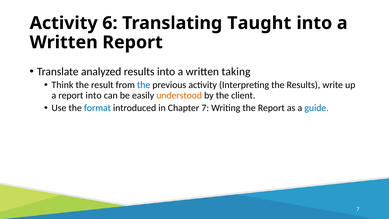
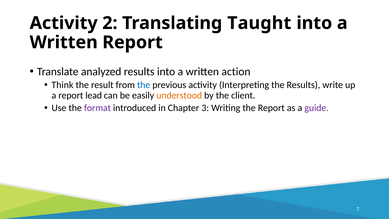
6: 6 -> 2 (110, 23)
taking: taking -> action (236, 71)
report into: into -> lead (94, 95)
format colour: blue -> purple (97, 108)
Chapter 7: 7 -> 3 (205, 108)
guide colour: blue -> purple (317, 108)
